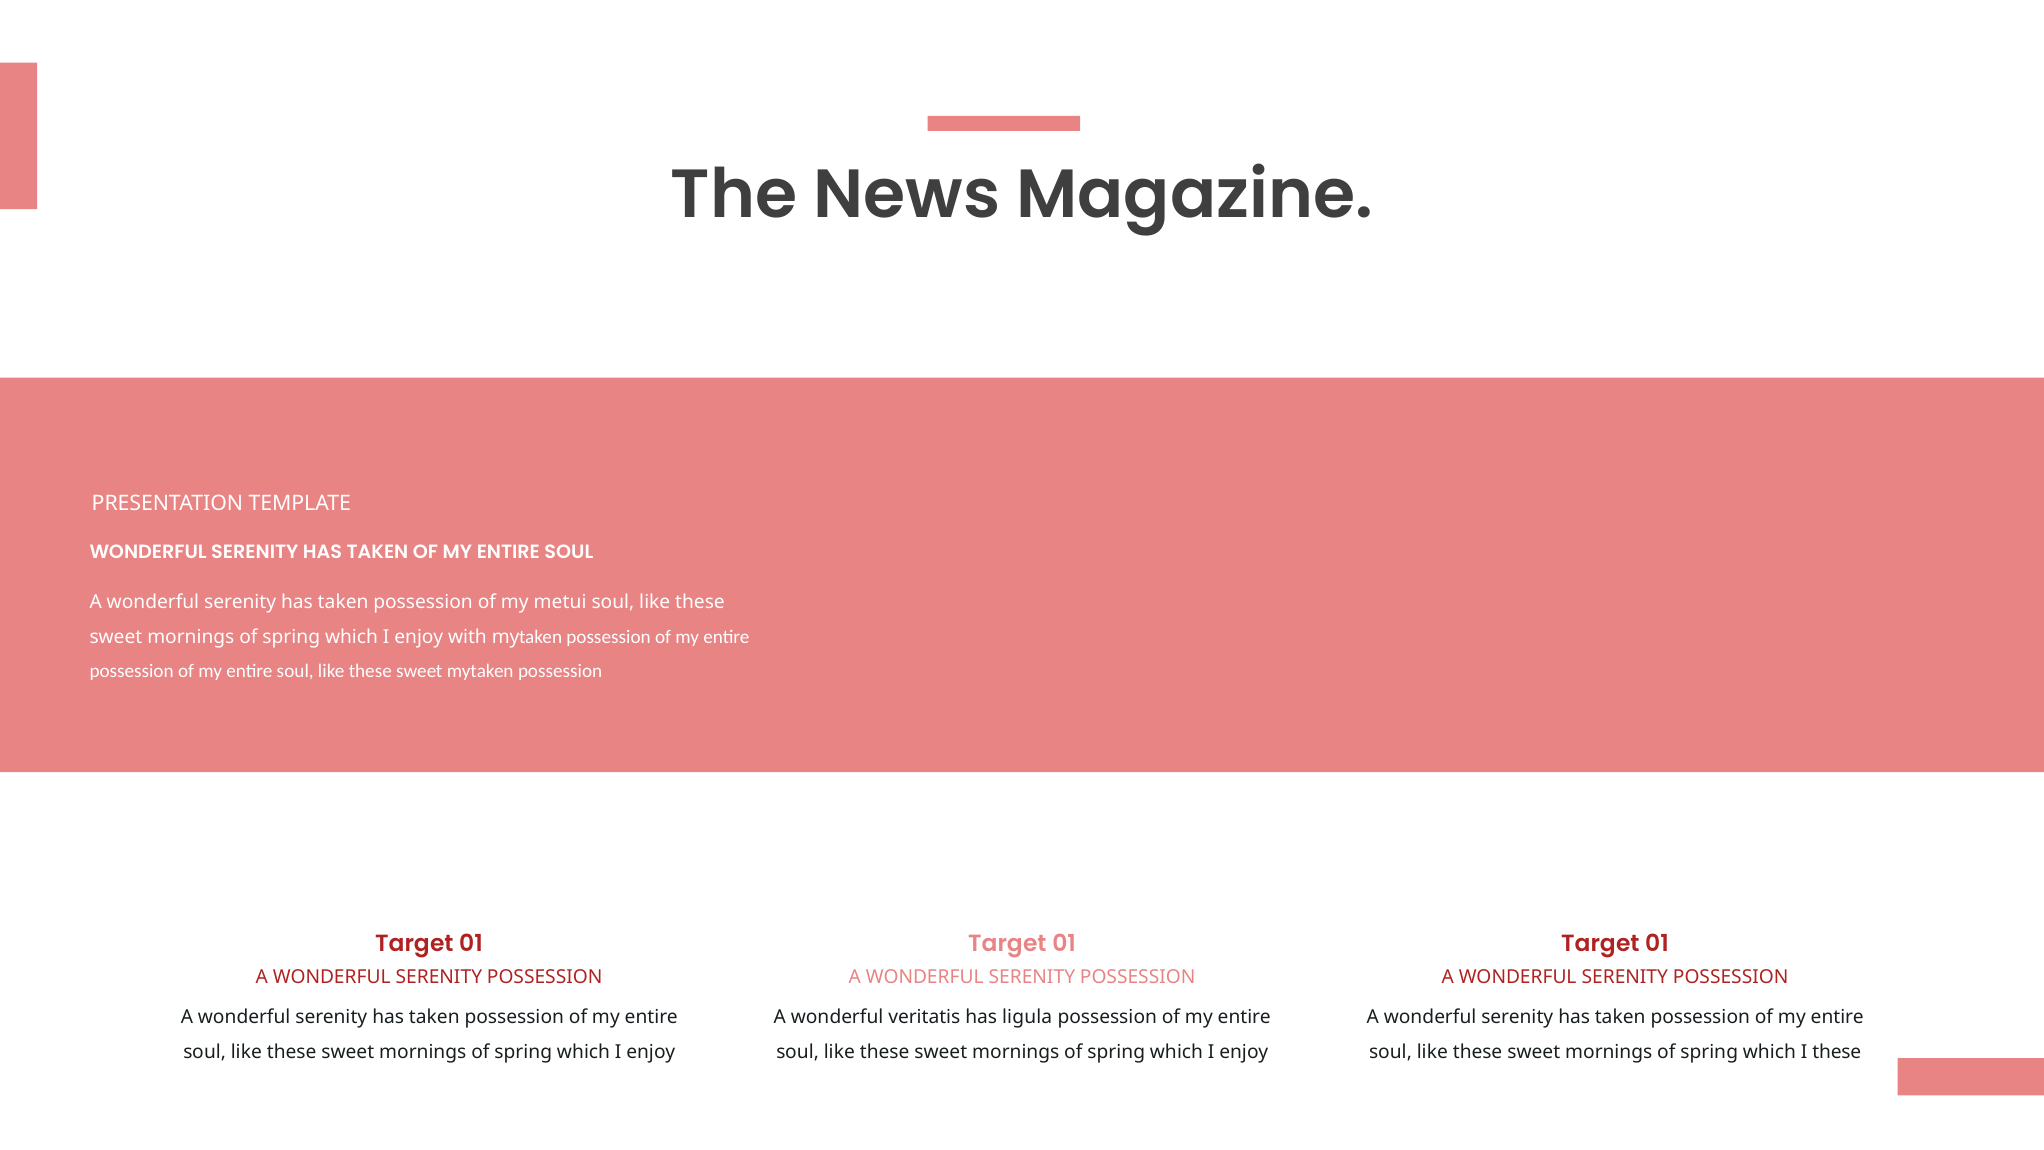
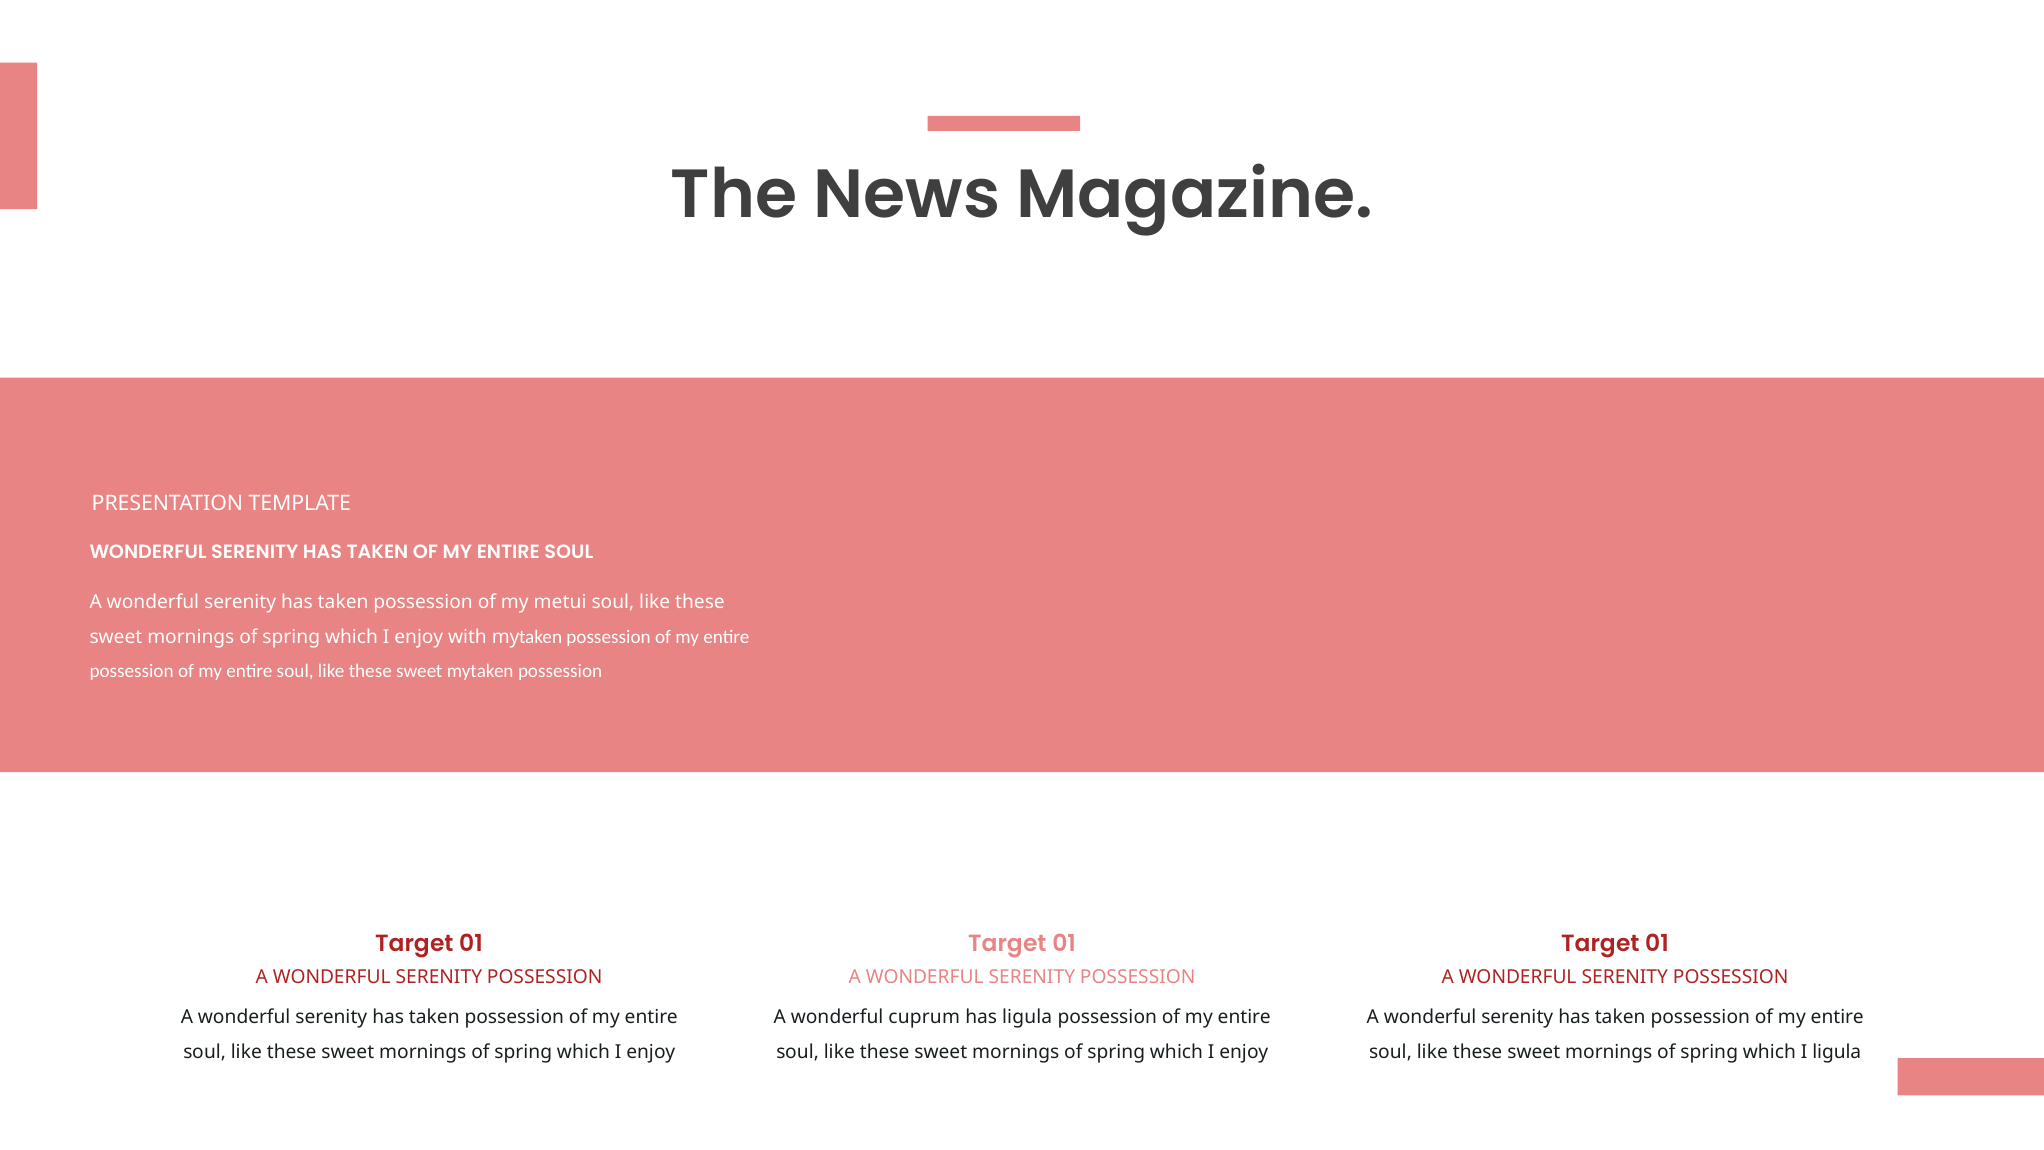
veritatis: veritatis -> cuprum (924, 1017)
I these: these -> ligula (1837, 1051)
